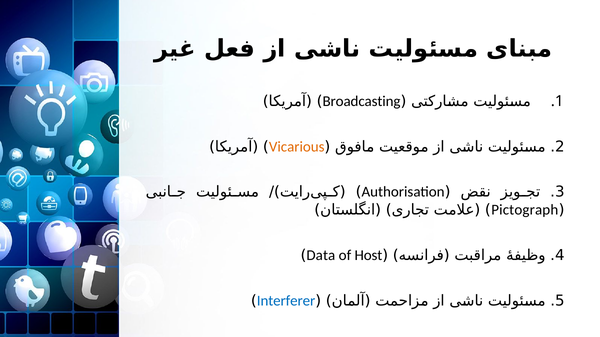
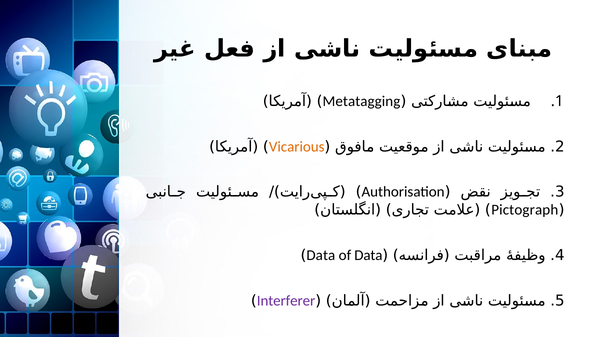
Broadcasting: Broadcasting -> Metatagging (361, 102)
of Host: Host -> Data (368, 256)
Interferer colour: blue -> purple (286, 301)
